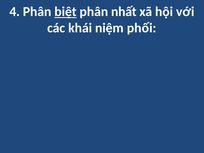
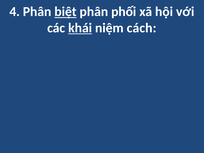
nhất: nhất -> phối (124, 12)
khái underline: none -> present (80, 28)
phối: phối -> cách (142, 28)
